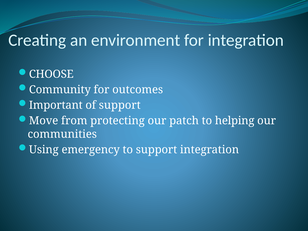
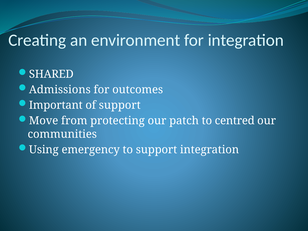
CHOOSE: CHOOSE -> SHARED (51, 74)
Community: Community -> Admissions (60, 90)
helping: helping -> centred (235, 121)
